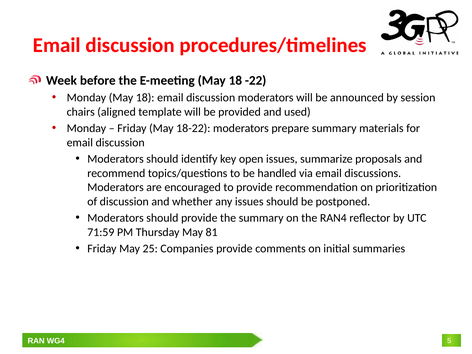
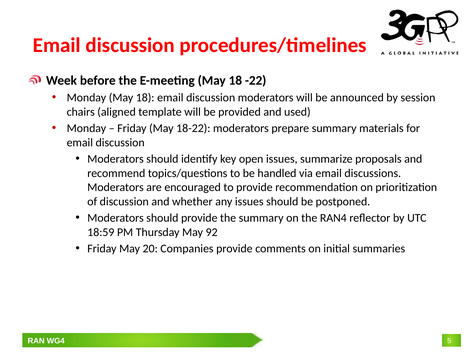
71:59: 71:59 -> 18:59 (101, 232)
81: 81 -> 92 (212, 232)
25: 25 -> 20 (150, 249)
